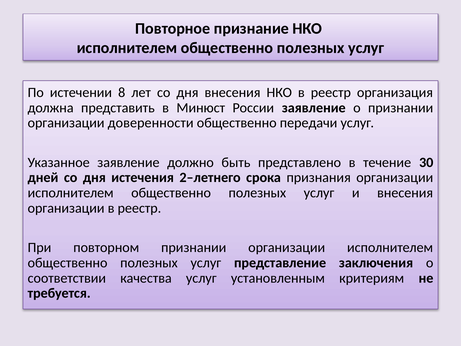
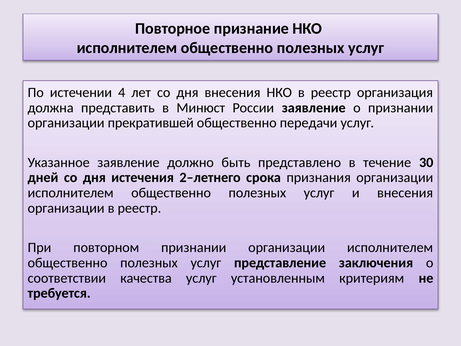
8: 8 -> 4 (122, 92)
доверенности: доверенности -> прекратившей (151, 123)
